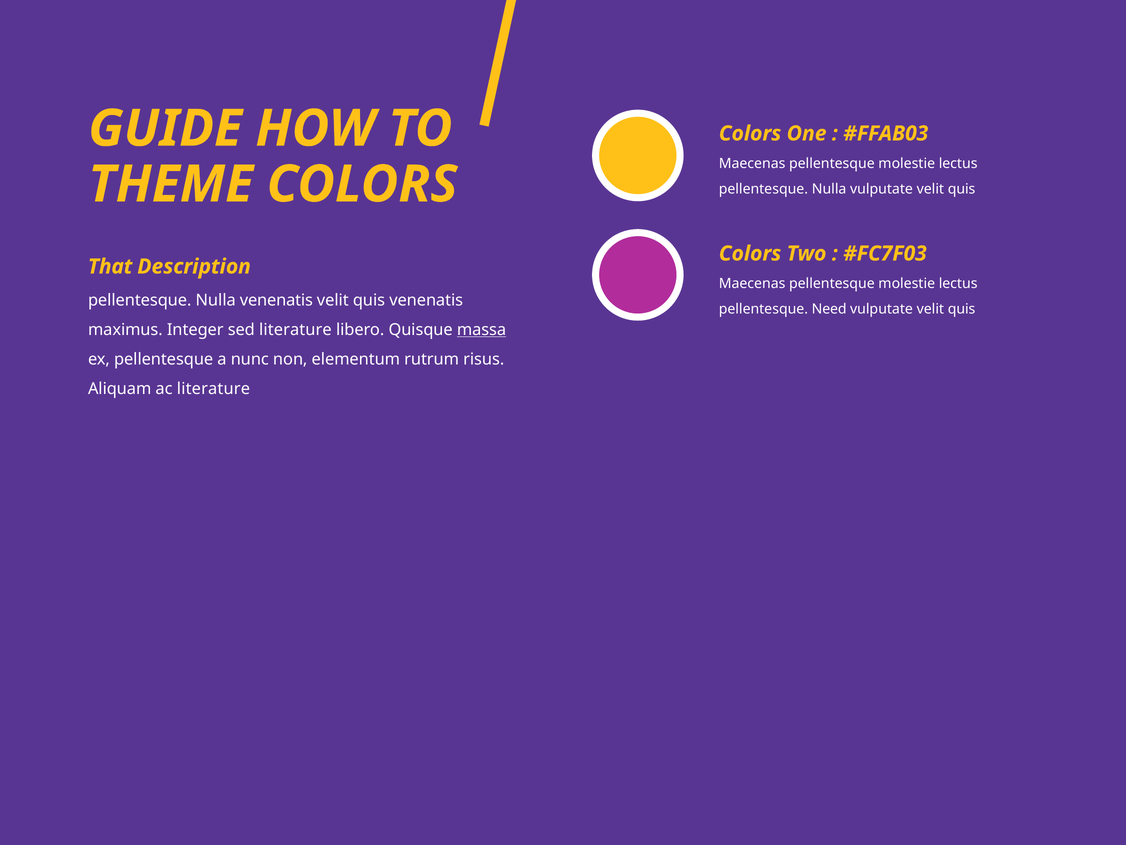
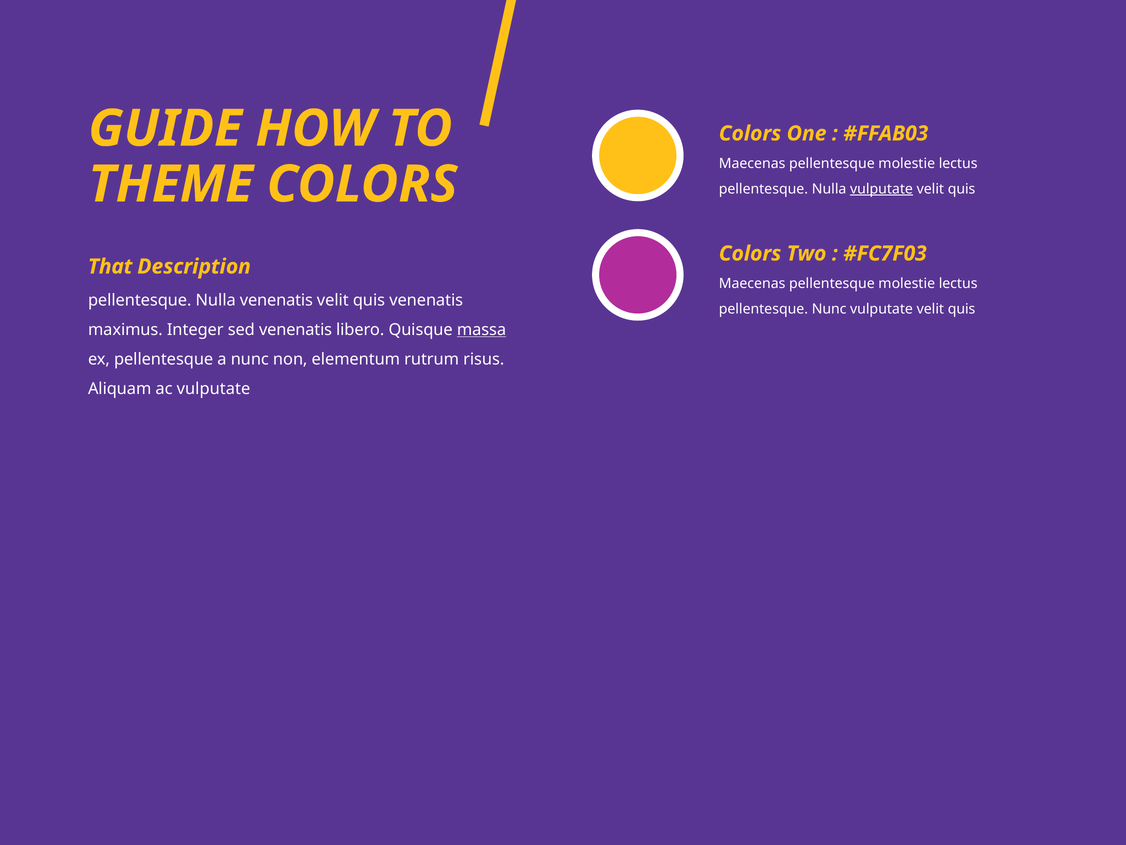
vulputate underline: none -> present (882, 189)
pellentesque Need: Need -> Nunc (829, 309)
sed literature: literature -> venenatis (296, 330)
ac literature: literature -> vulputate (213, 389)
